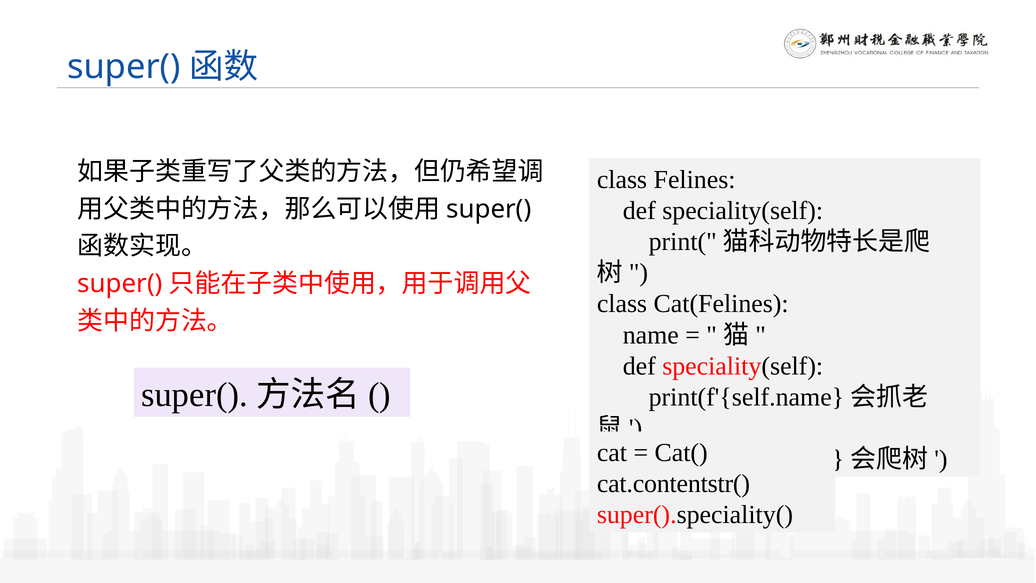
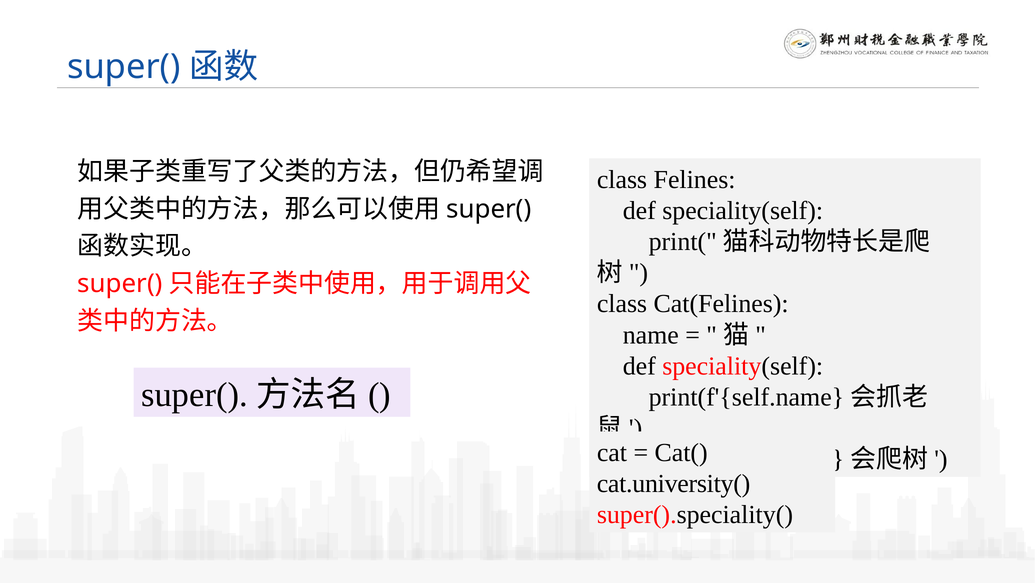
cat.contentstr(: cat.contentstr( -> cat.university( (674, 483)
